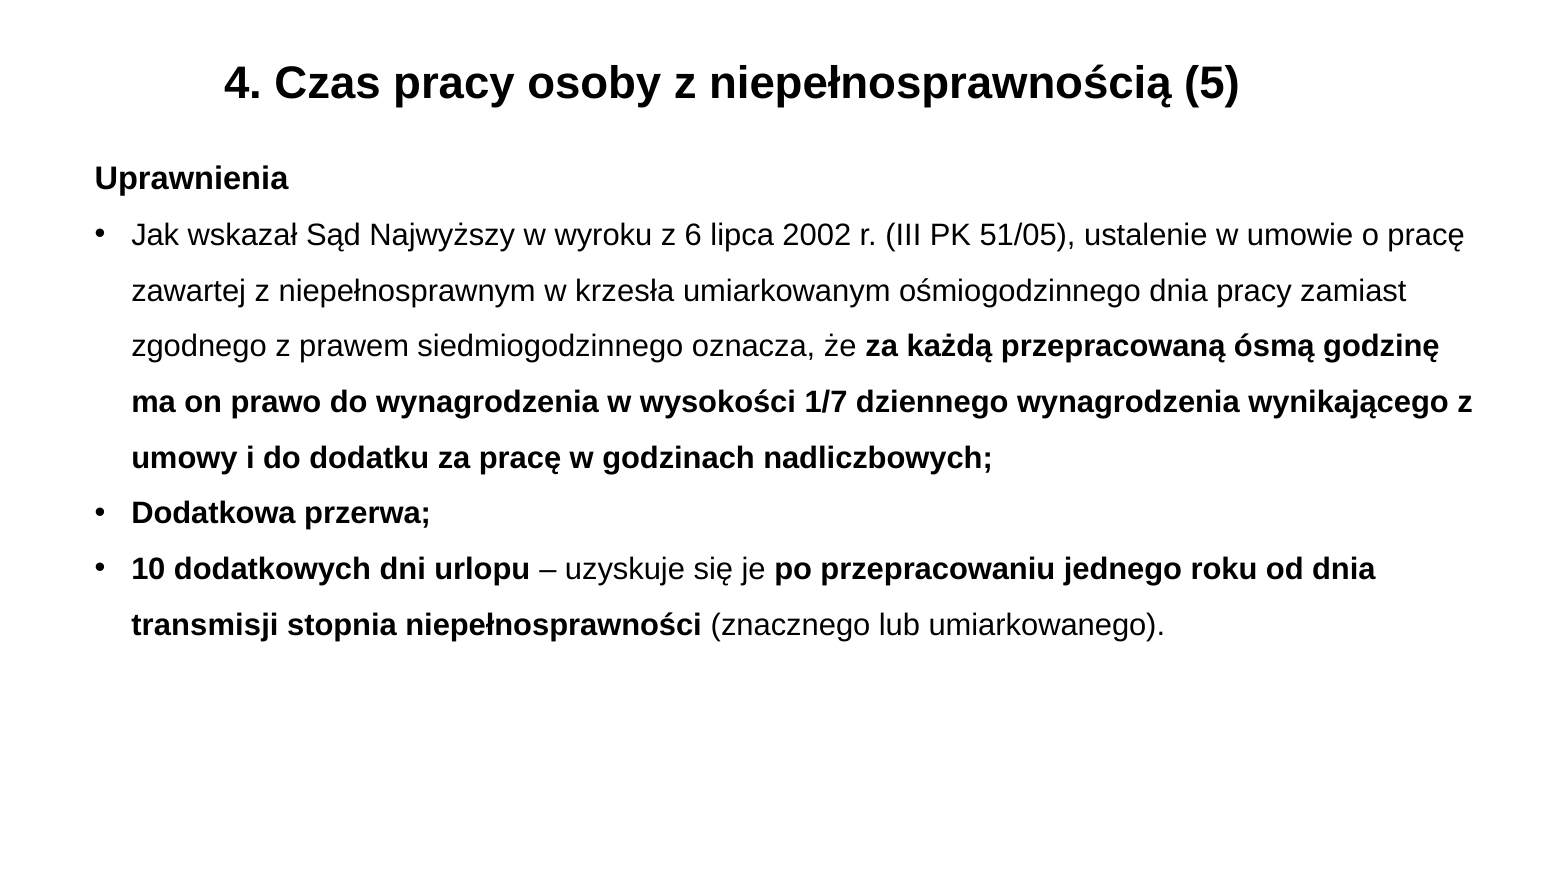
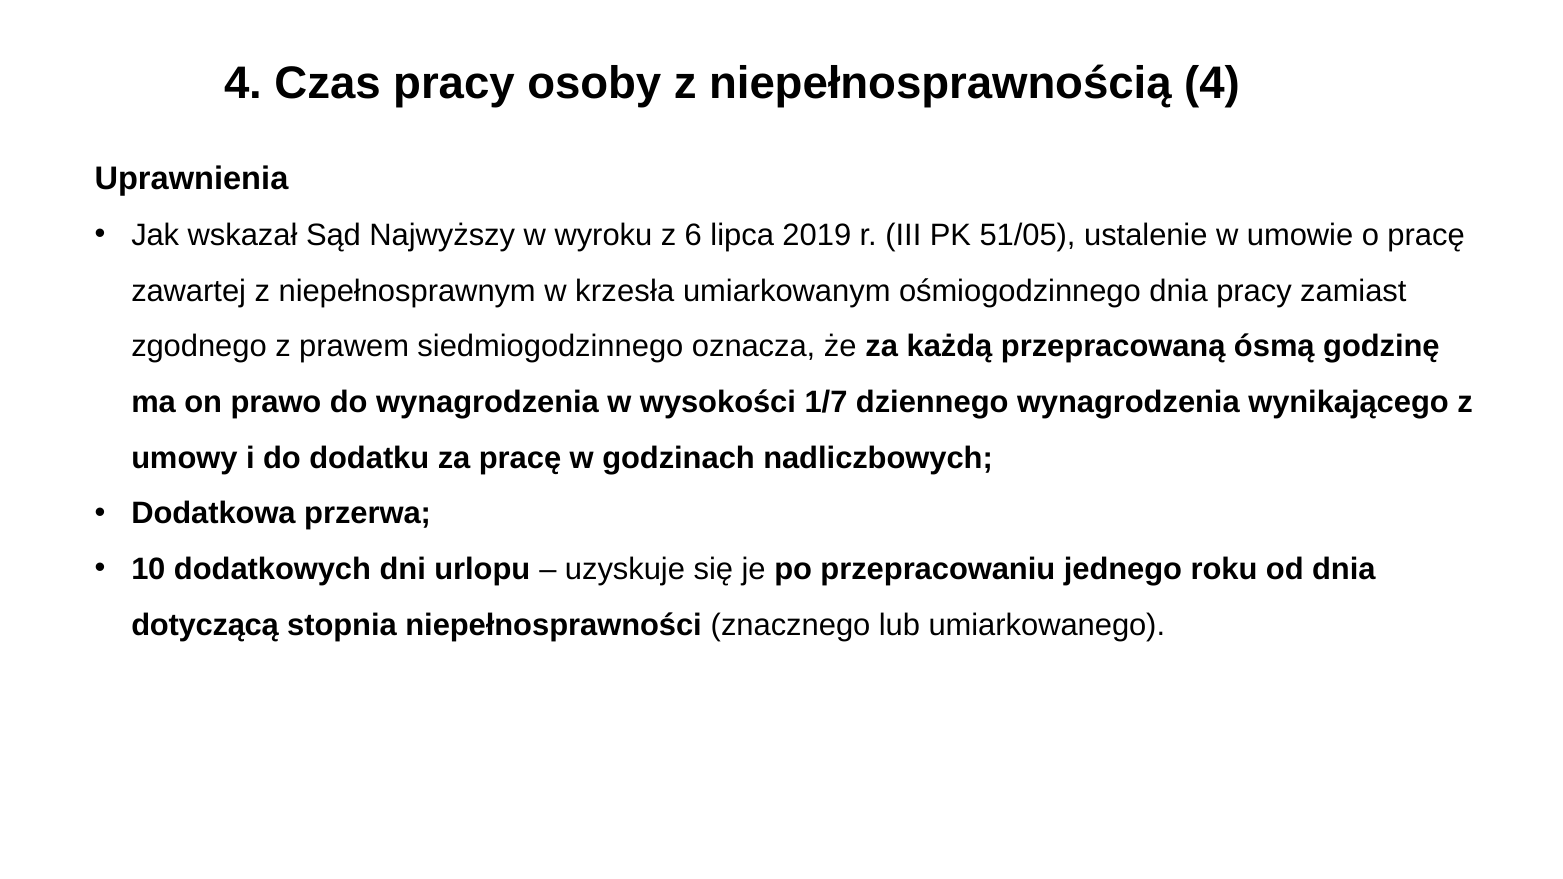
niepełnosprawnością 5: 5 -> 4 (1212, 84)
2002: 2002 -> 2019 (817, 235)
transmisji: transmisji -> dotyczącą (205, 625)
